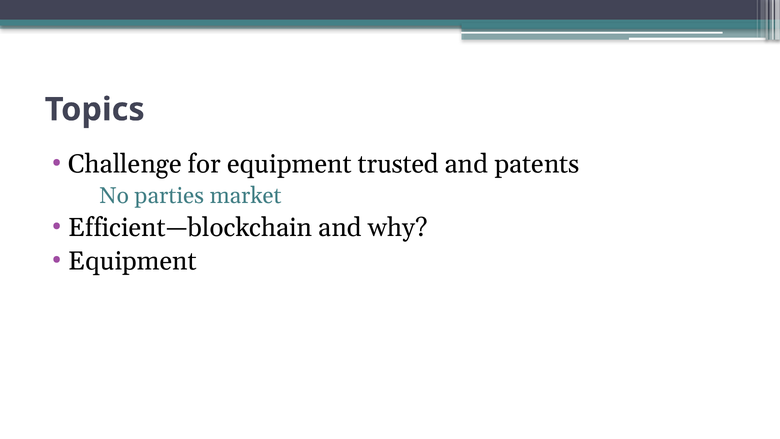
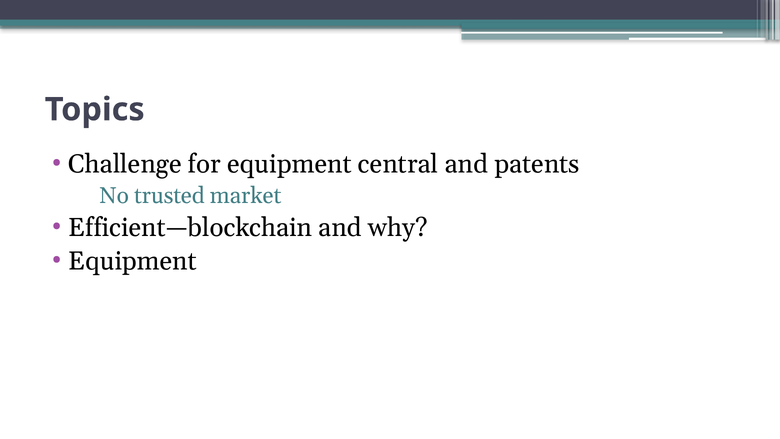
trusted: trusted -> central (398, 164)
parties: parties -> trusted (169, 196)
